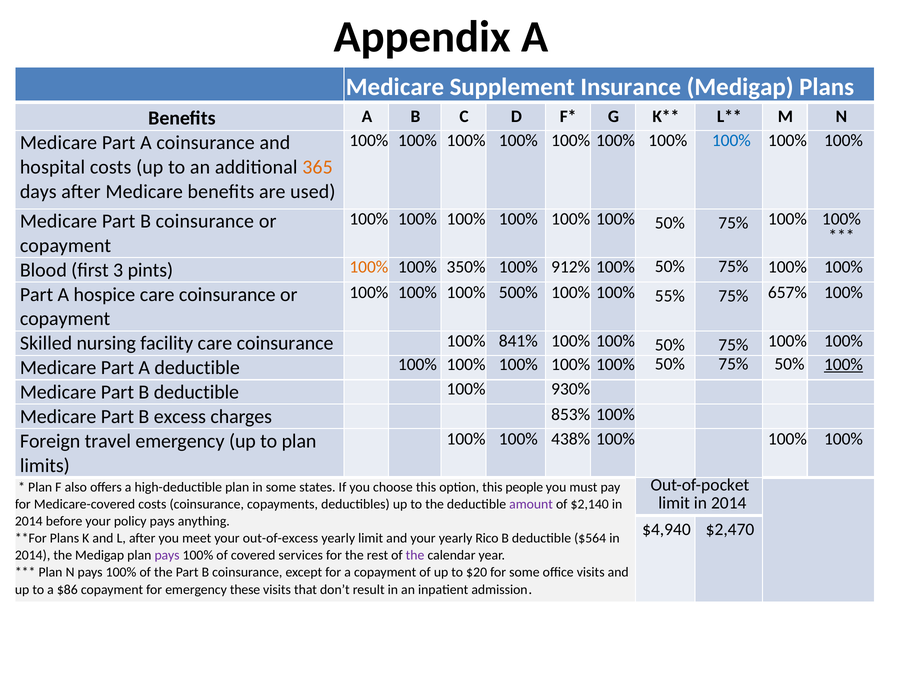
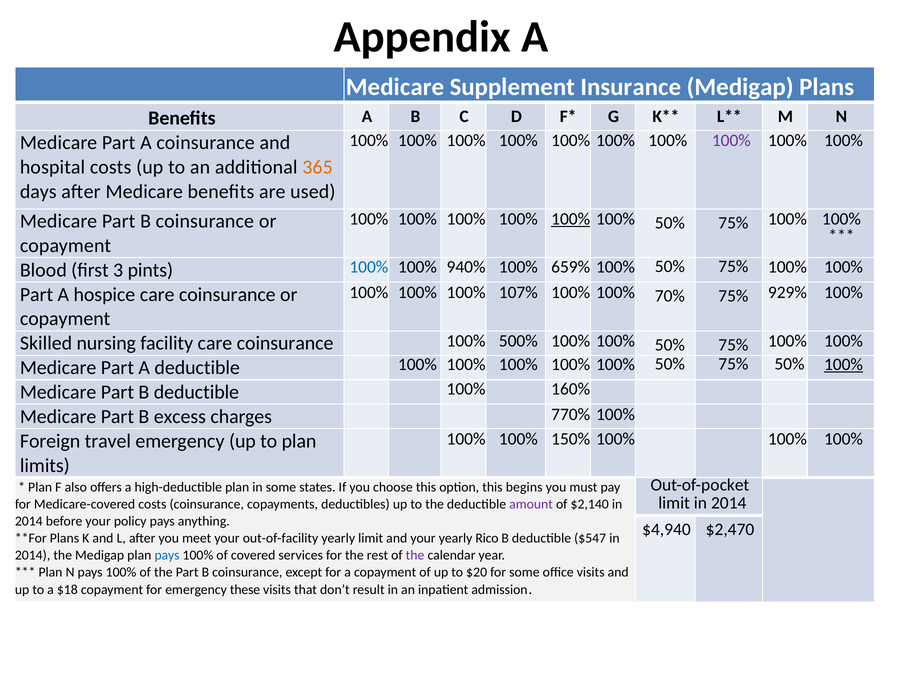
100% colour: blue -> purple (731, 141)
100% underline: none -> present (571, 219)
100% colour: orange -> blue (369, 267)
350%: 350% -> 940% (466, 267)
912%: 912% -> 659% (571, 267)
500%: 500% -> 107% (518, 292)
55%: 55% -> 70% (670, 296)
657%: 657% -> 929% (787, 292)
841%: 841% -> 500% (518, 341)
930%: 930% -> 160% (571, 389)
853%: 853% -> 770% (571, 414)
438%: 438% -> 150% (571, 439)
people: people -> begins (524, 487)
out-of-excess: out-of-excess -> out-of-facility (281, 538)
$564: $564 -> $547 (590, 538)
pays colour: purple -> blue (167, 555)
$86: $86 -> $18 (67, 590)
